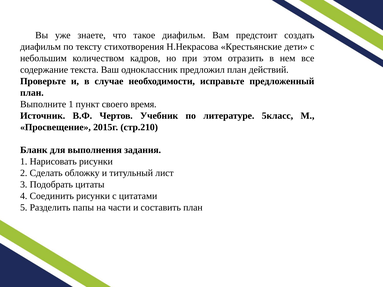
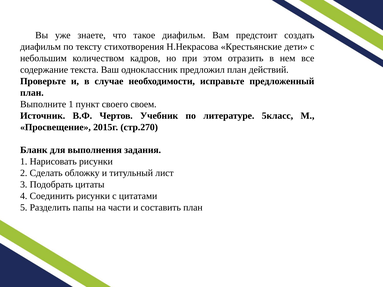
время: время -> своем (144, 104)
стр.210: стр.210 -> стр.270 (139, 127)
